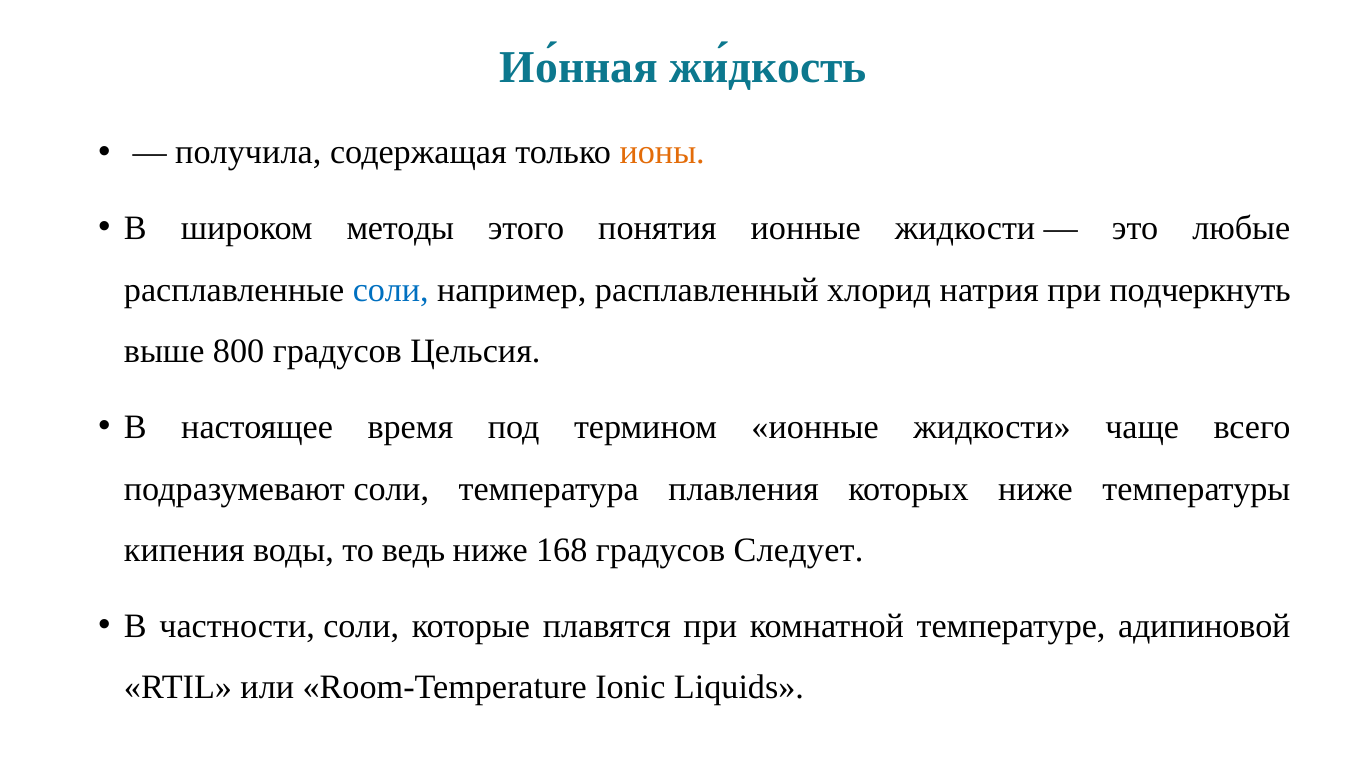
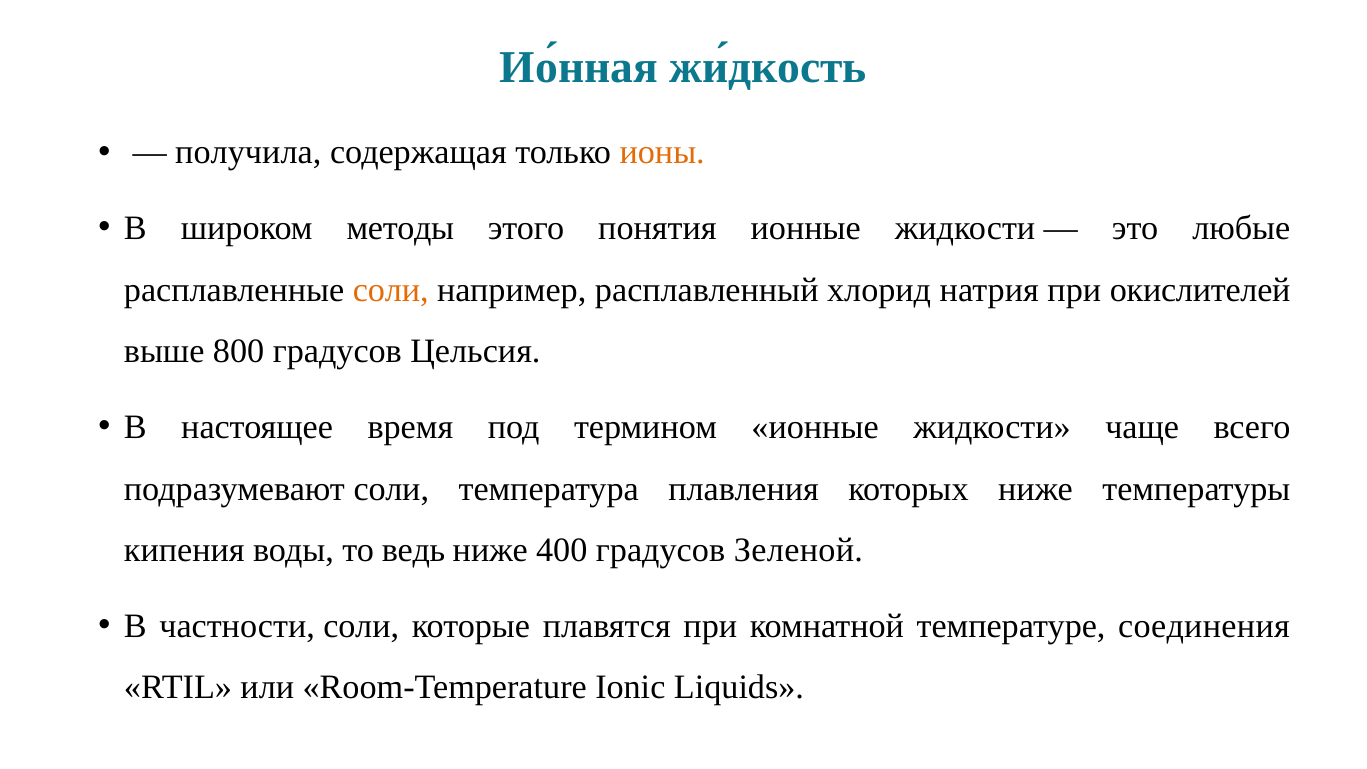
соли colour: blue -> orange (391, 290)
подчеркнуть: подчеркнуть -> окислителей (1200, 290)
168: 168 -> 400 (562, 550)
Следует: Следует -> Зеленой (799, 550)
адипиновой: адипиновой -> соединения (1204, 626)
